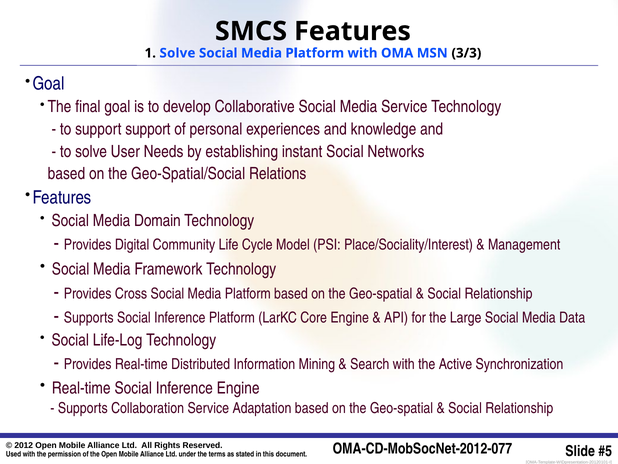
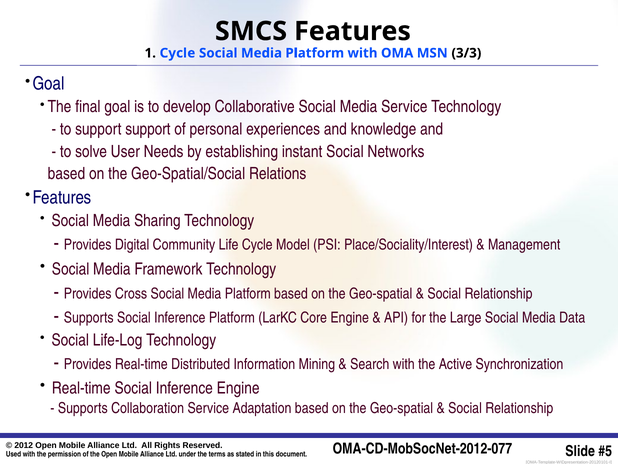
1 Solve: Solve -> Cycle (177, 53)
Domain: Domain -> Sharing (157, 220)
